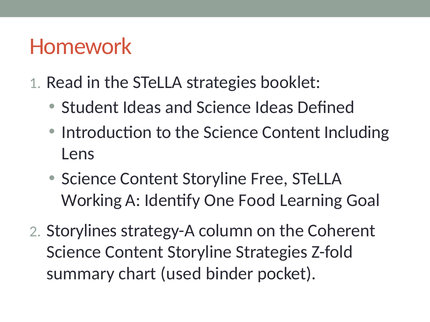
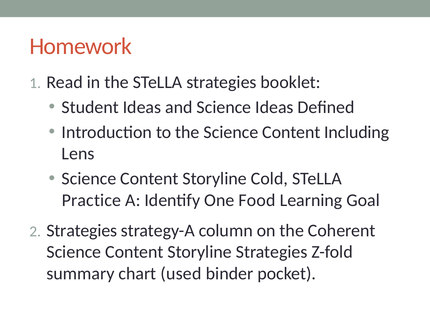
Free: Free -> Cold (269, 179)
Working: Working -> Practice (91, 201)
Storylines: Storylines -> Strategies (82, 231)
